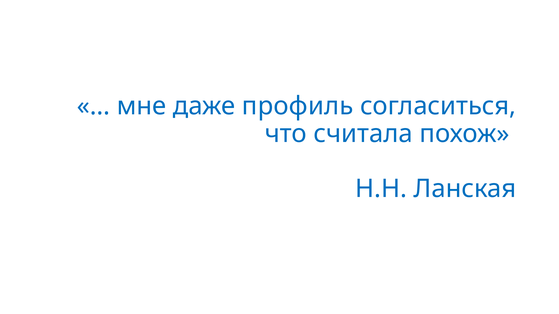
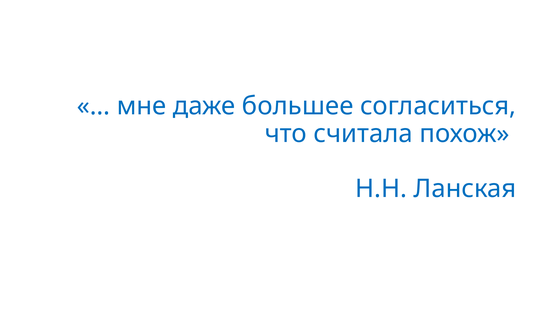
профиль: профиль -> большее (298, 106)
